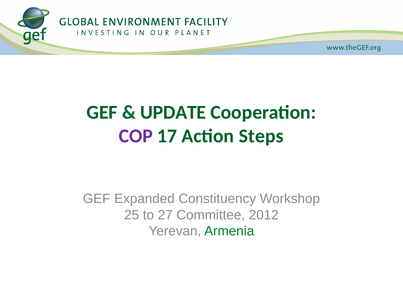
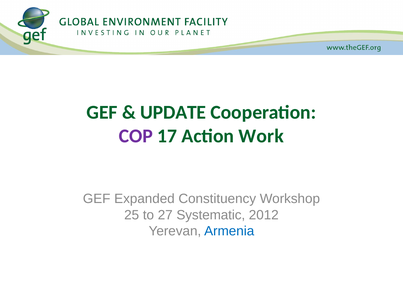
Steps: Steps -> Work (261, 136)
Committee: Committee -> Systematic (211, 215)
Armenia colour: green -> blue (229, 231)
